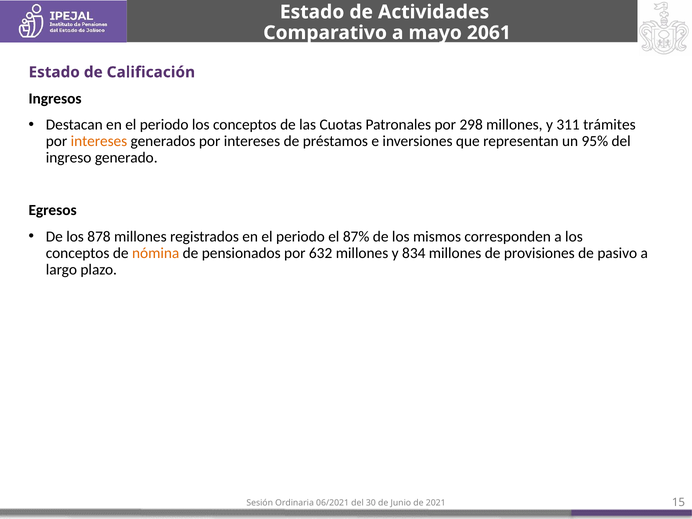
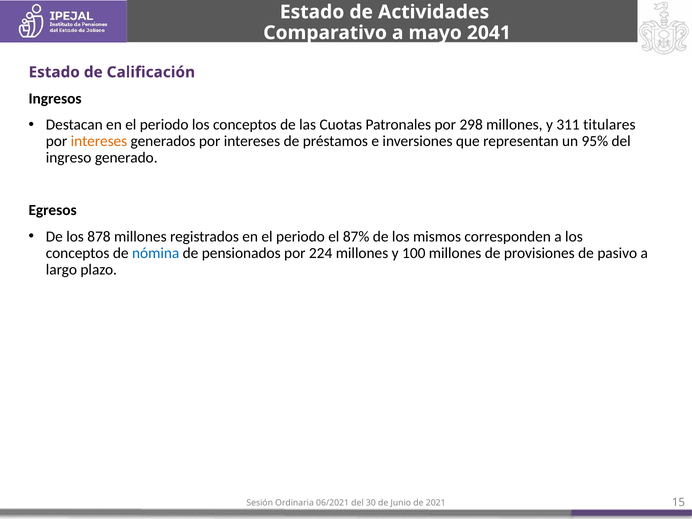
2061: 2061 -> 2041 (489, 33)
trámites: trámites -> titulares (609, 125)
nómina colour: orange -> blue (156, 253)
632: 632 -> 224 (321, 253)
834: 834 -> 100 (414, 253)
